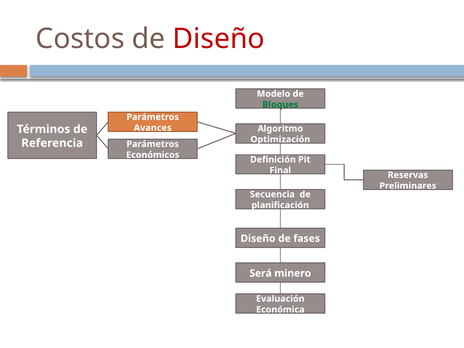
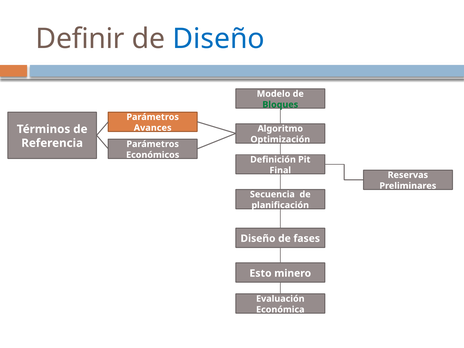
Costos: Costos -> Definir (80, 39)
Diseño colour: red -> blue (219, 39)
Será: Será -> Esto (261, 273)
